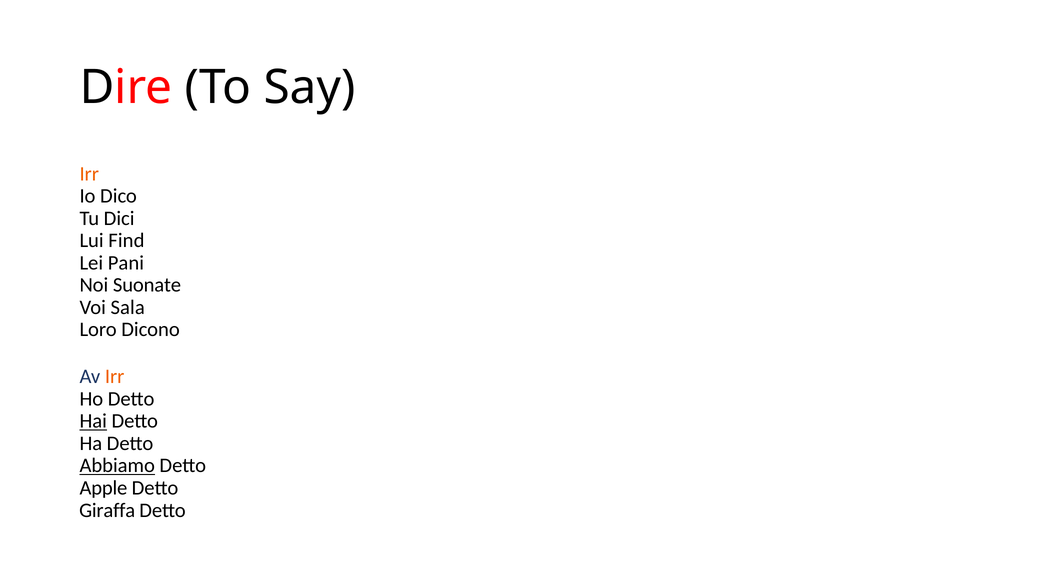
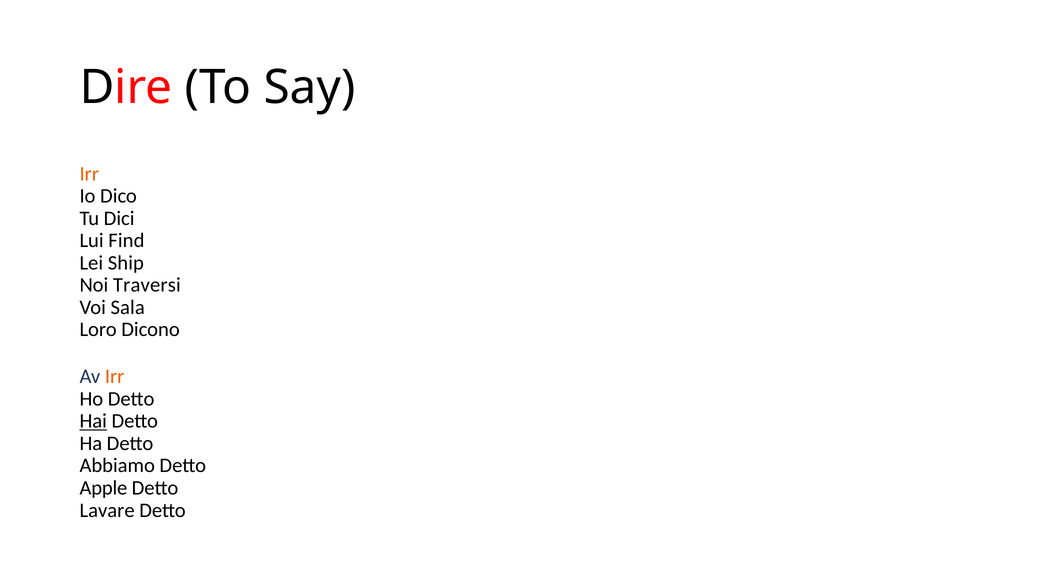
Pani: Pani -> Ship (126, 263)
Suonate: Suonate -> Traversi (147, 285)
Abbiamo underline: present -> none (117, 466)
Giraffa: Giraffa -> Lavare (107, 511)
